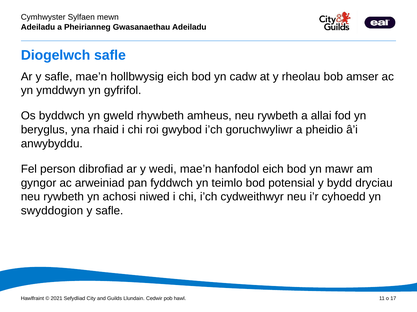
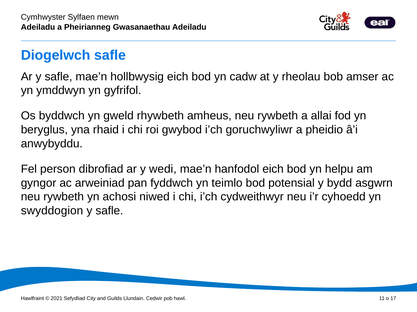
mawr: mawr -> helpu (339, 169)
dryciau: dryciau -> asgwrn (374, 183)
